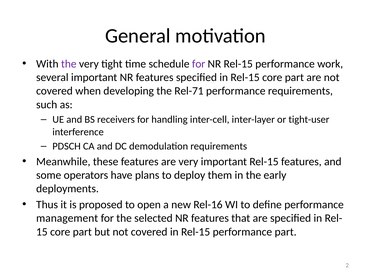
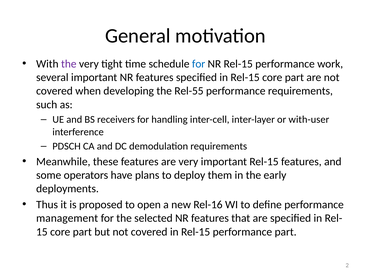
for colour: purple -> blue (199, 64)
Rel-71: Rel-71 -> Rel-55 (189, 91)
tight-user: tight-user -> with-user (309, 120)
